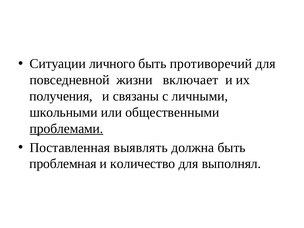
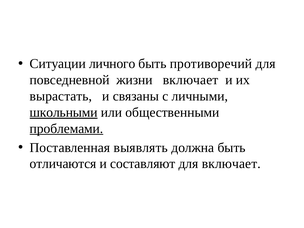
получения: получения -> вырастать (61, 96)
школьными underline: none -> present (64, 112)
проблемная: проблемная -> отличаются (63, 164)
количество: количество -> составляют (143, 164)
для выполнял: выполнял -> включает (231, 164)
